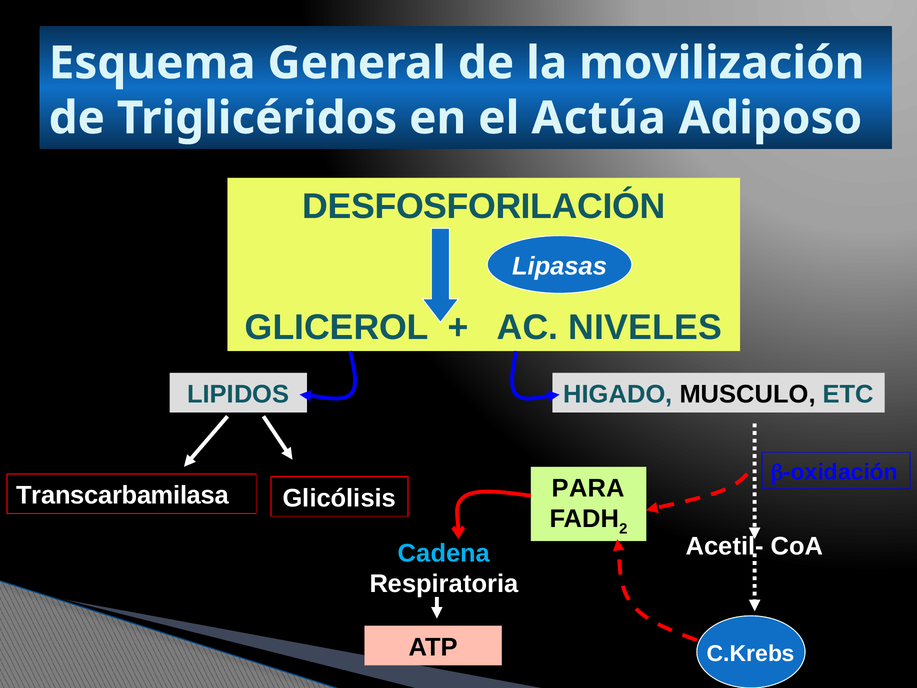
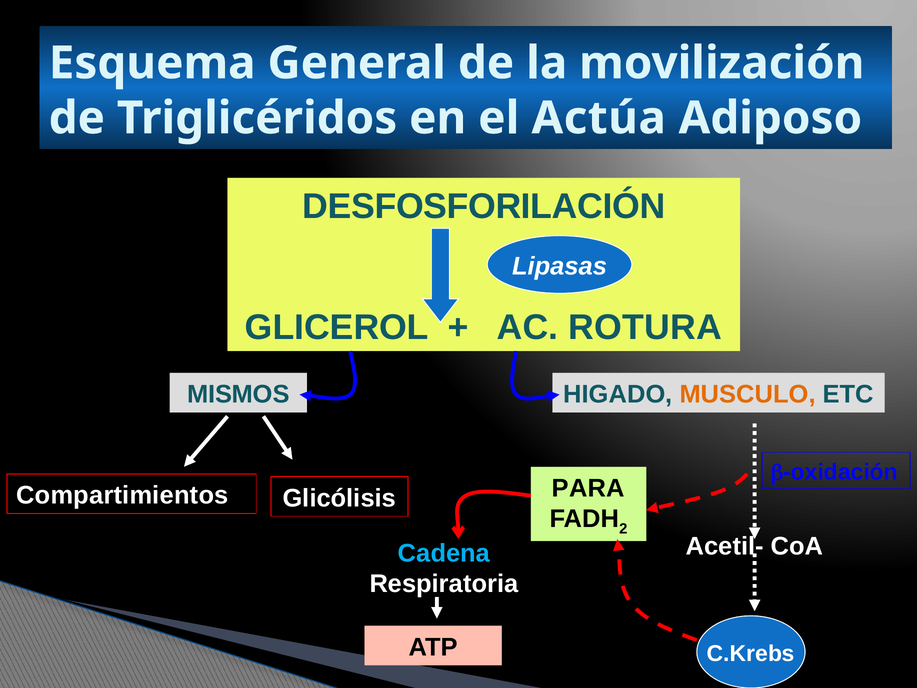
NIVELES: NIVELES -> ROTURA (645, 328)
LIPIDOS: LIPIDOS -> MISMOS (238, 394)
MUSCULO colour: black -> orange (748, 394)
Transcarbamilasa: Transcarbamilasa -> Compartimientos (122, 495)
